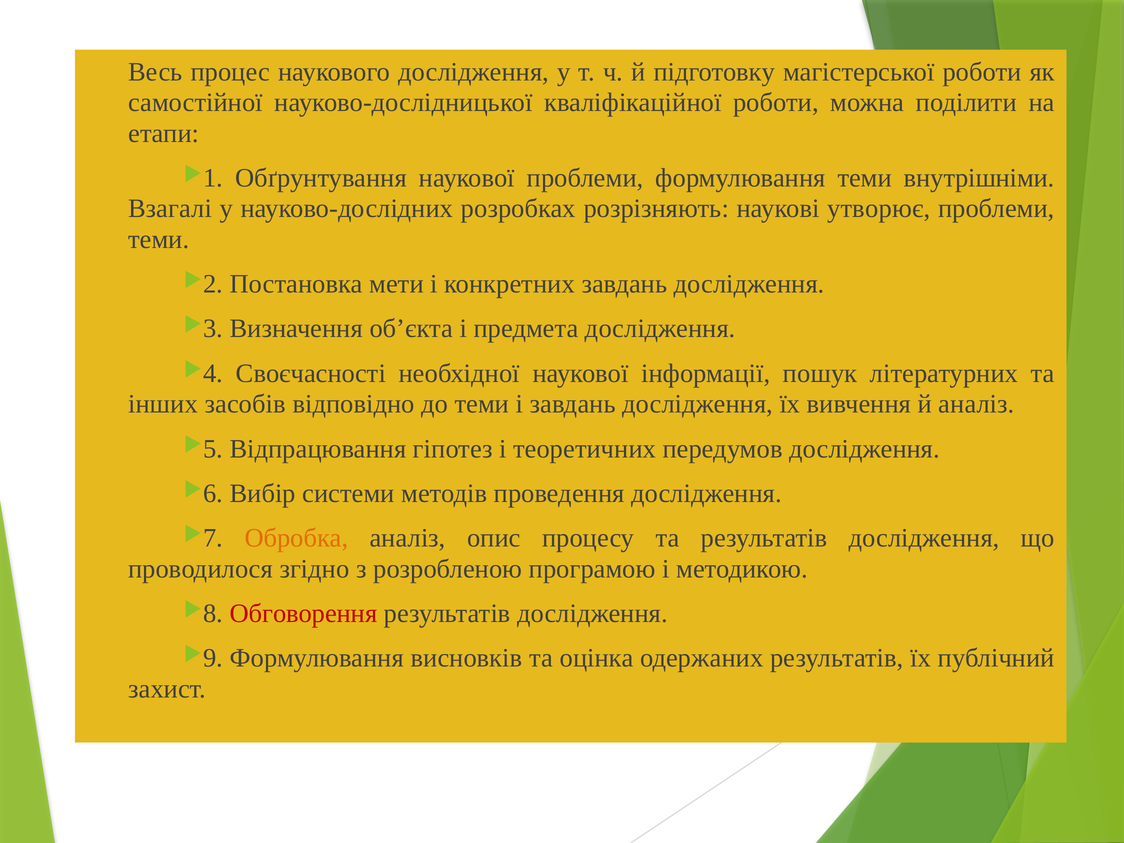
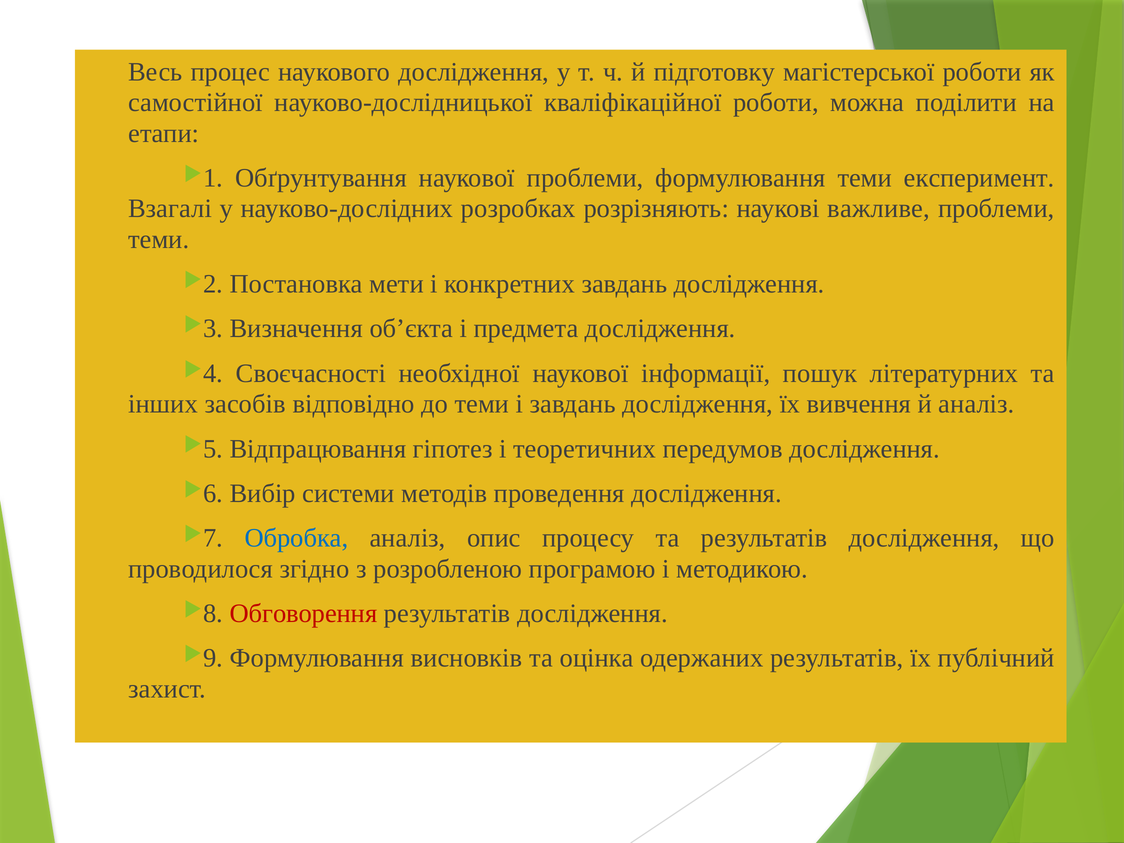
внутрішніми: внутрішніми -> експеримент (979, 178)
утворює: утворює -> важливе (879, 209)
Обробка colour: orange -> blue (296, 538)
